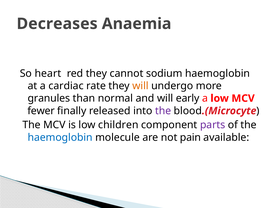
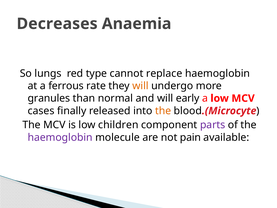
heart: heart -> lungs (48, 73)
red they: they -> type (96, 73)
sodium: sodium -> replace (164, 73)
cardiac: cardiac -> ferrous (66, 86)
fewer: fewer -> cases (41, 111)
the colour: purple -> orange (163, 111)
haemoglobin colour: blue -> purple (60, 137)
